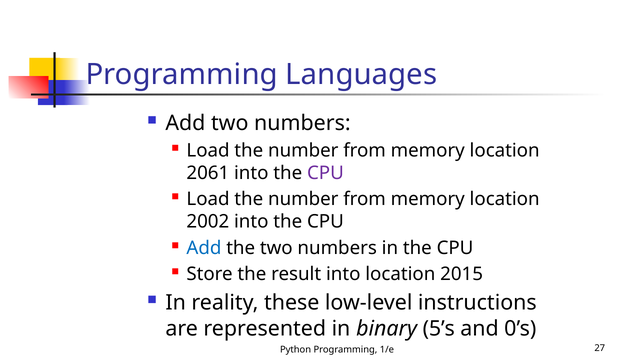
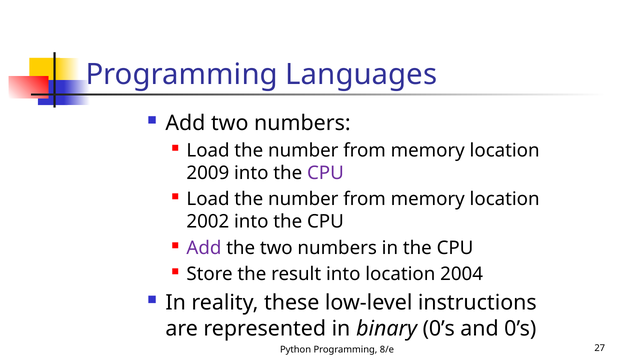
2061: 2061 -> 2009 (208, 173)
Add colour: blue -> purple (204, 248)
2015: 2015 -> 2004 (462, 274)
binary 5’s: 5’s -> 0’s (439, 329)
1/e: 1/e -> 8/e (387, 350)
